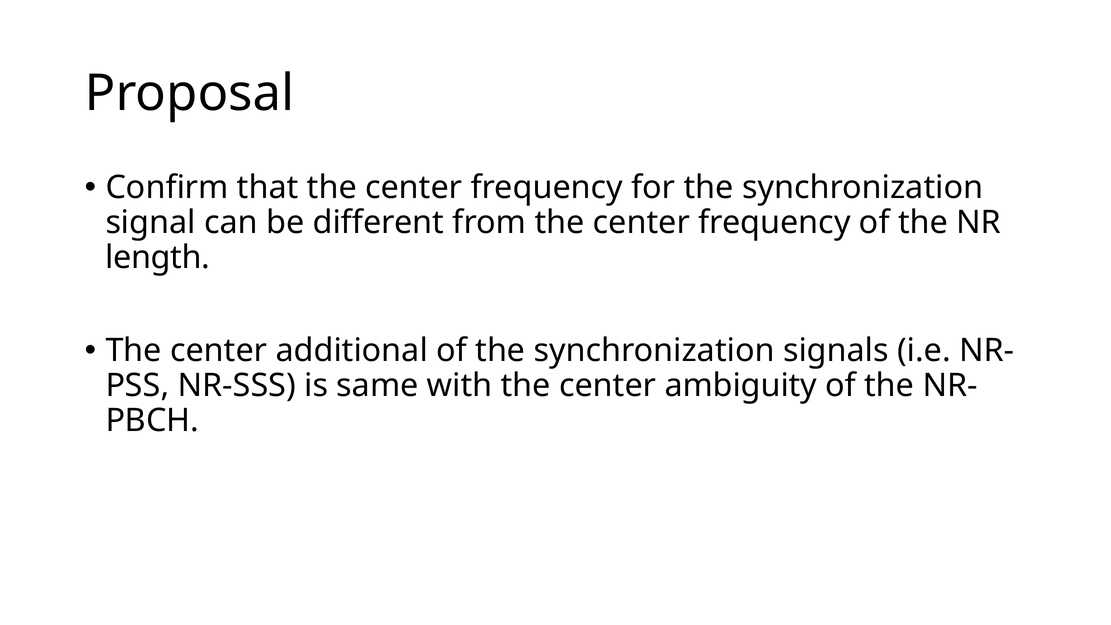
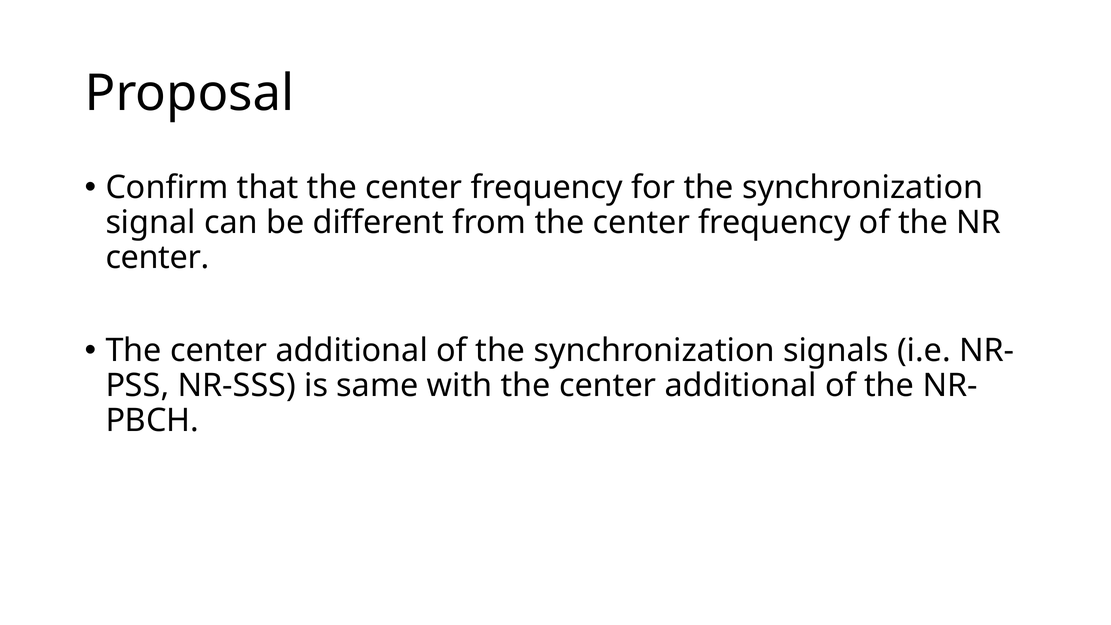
length: length -> center (158, 258)
with the center ambiguity: ambiguity -> additional (741, 386)
